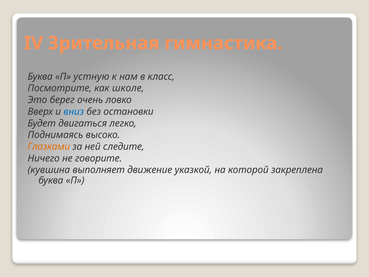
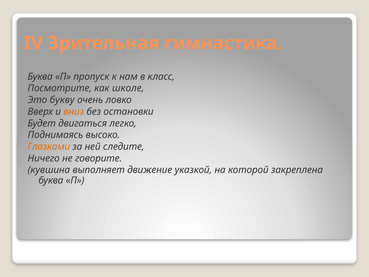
устную: устную -> пропуск (91, 77)
берег: берег -> букву (62, 100)
вниз colour: blue -> orange (74, 112)
